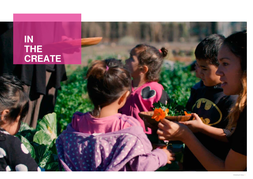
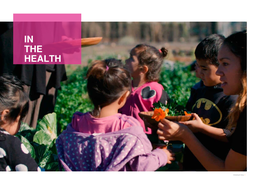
CREATE: CREATE -> HEALTH (43, 59)
